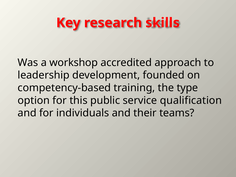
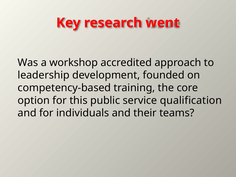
skills: skills -> went (163, 23)
type: type -> core (187, 88)
